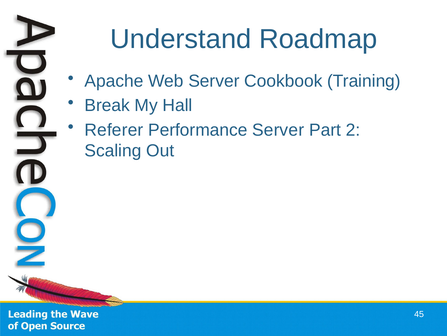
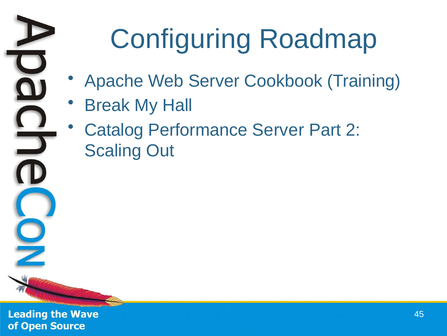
Understand: Understand -> Configuring (181, 39)
Referer: Referer -> Catalog (114, 130)
